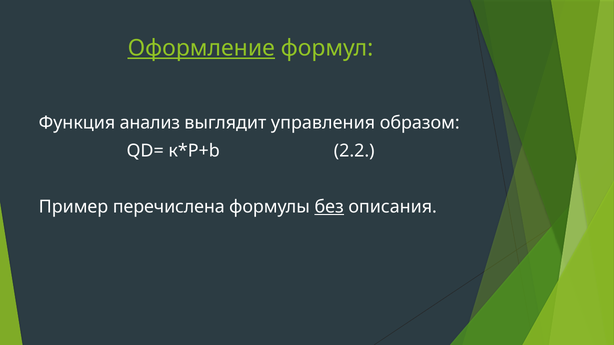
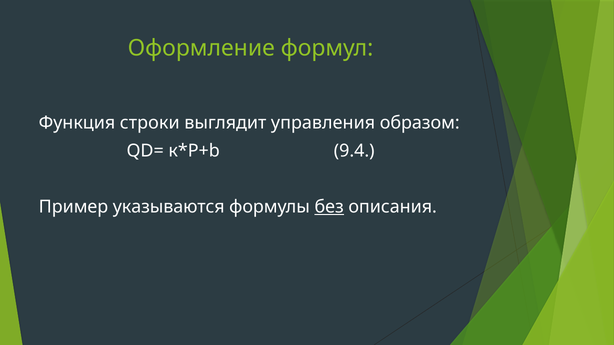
Оформление underline: present -> none (201, 48)
анализ: анализ -> строки (150, 123)
2.2: 2.2 -> 9.4 (354, 151)
перечислена: перечислена -> указываются (169, 207)
